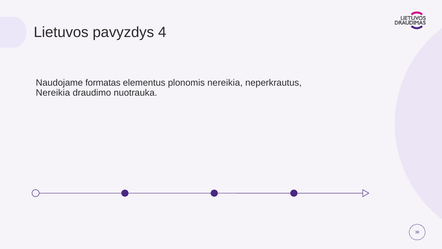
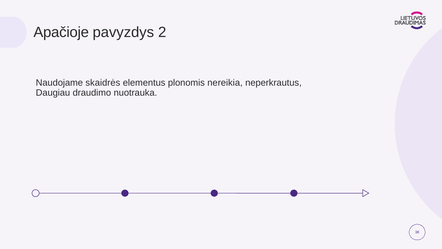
Lietuvos: Lietuvos -> Apačioje (61, 32)
4: 4 -> 2 (162, 32)
formatas: formatas -> skaidrės (103, 83)
Nereikia: Nereikia -> Daugiau (53, 93)
